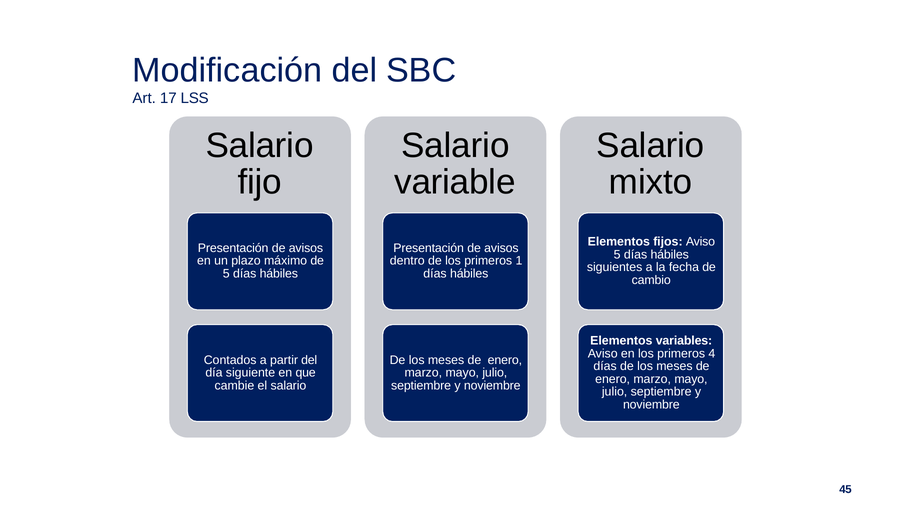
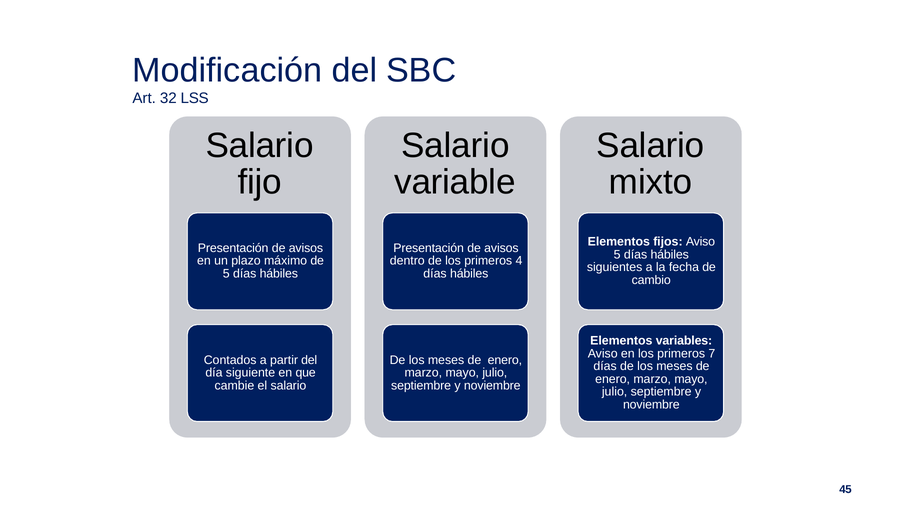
17: 17 -> 32 (168, 98)
1: 1 -> 4 (519, 261)
4: 4 -> 7 (712, 353)
